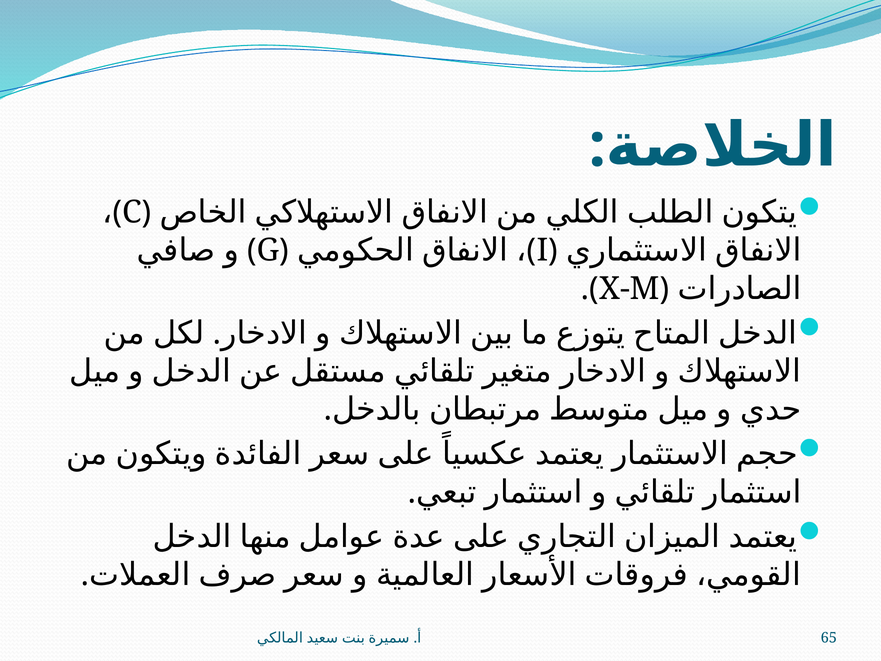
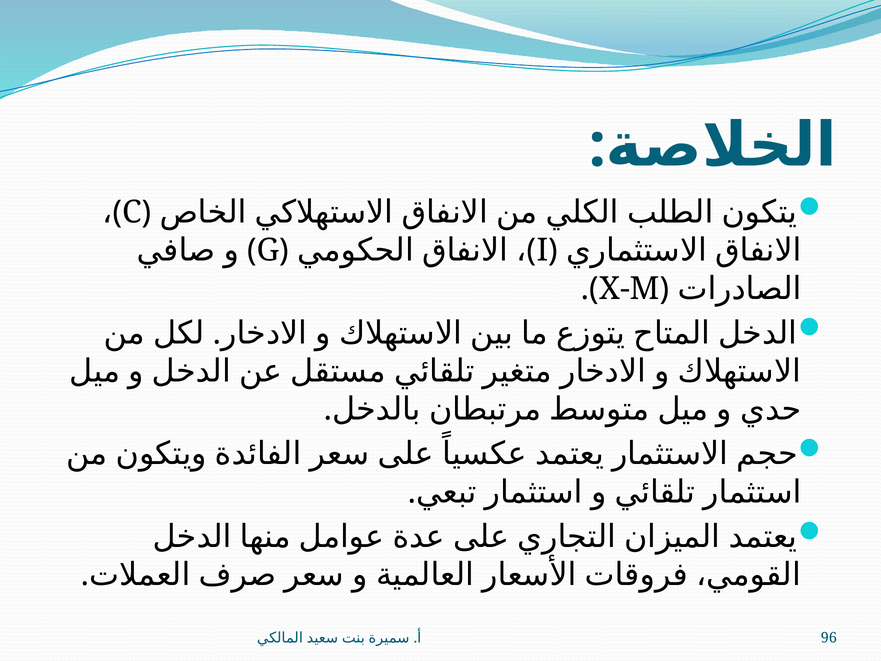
65: 65 -> 96 (829, 637)
